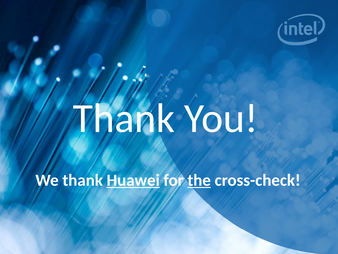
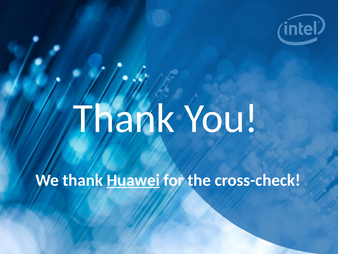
the underline: present -> none (199, 180)
